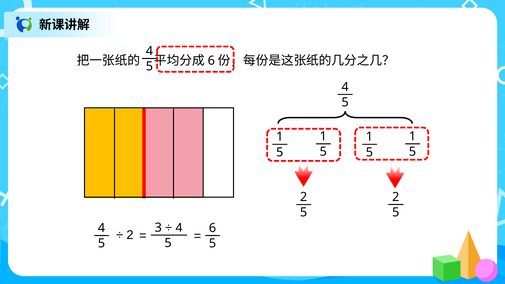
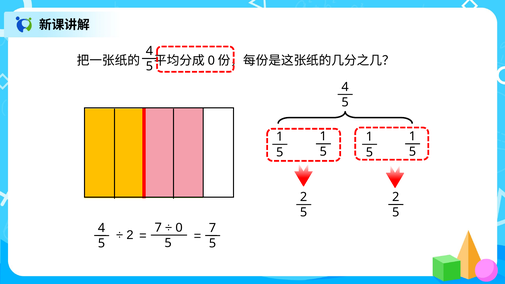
6: 6 -> 0 (211, 61)
2 3: 3 -> 7 (158, 228)
4: 4 -> 0 (179, 228)
6: 6 -> 7 (213, 228)
